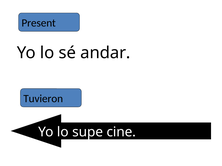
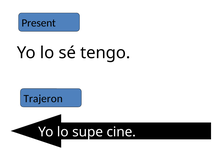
andar: andar -> tengo (105, 53)
Tuvieron: Tuvieron -> Trajeron (43, 99)
